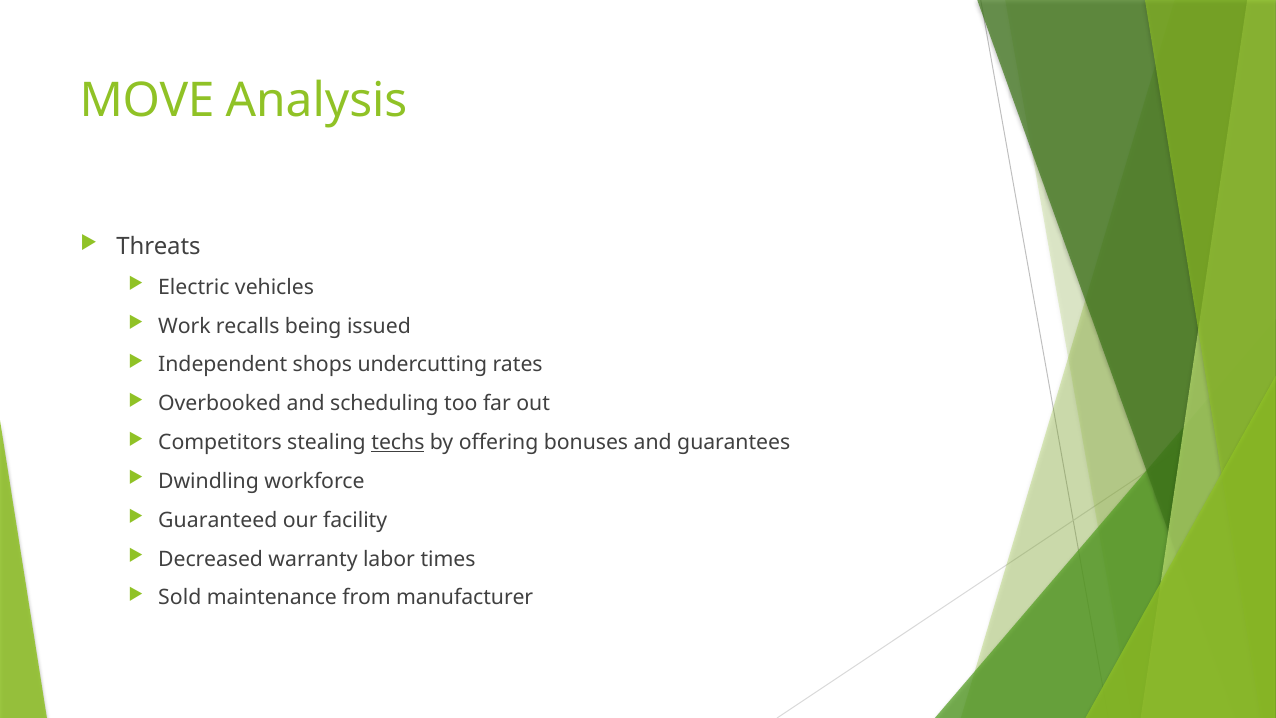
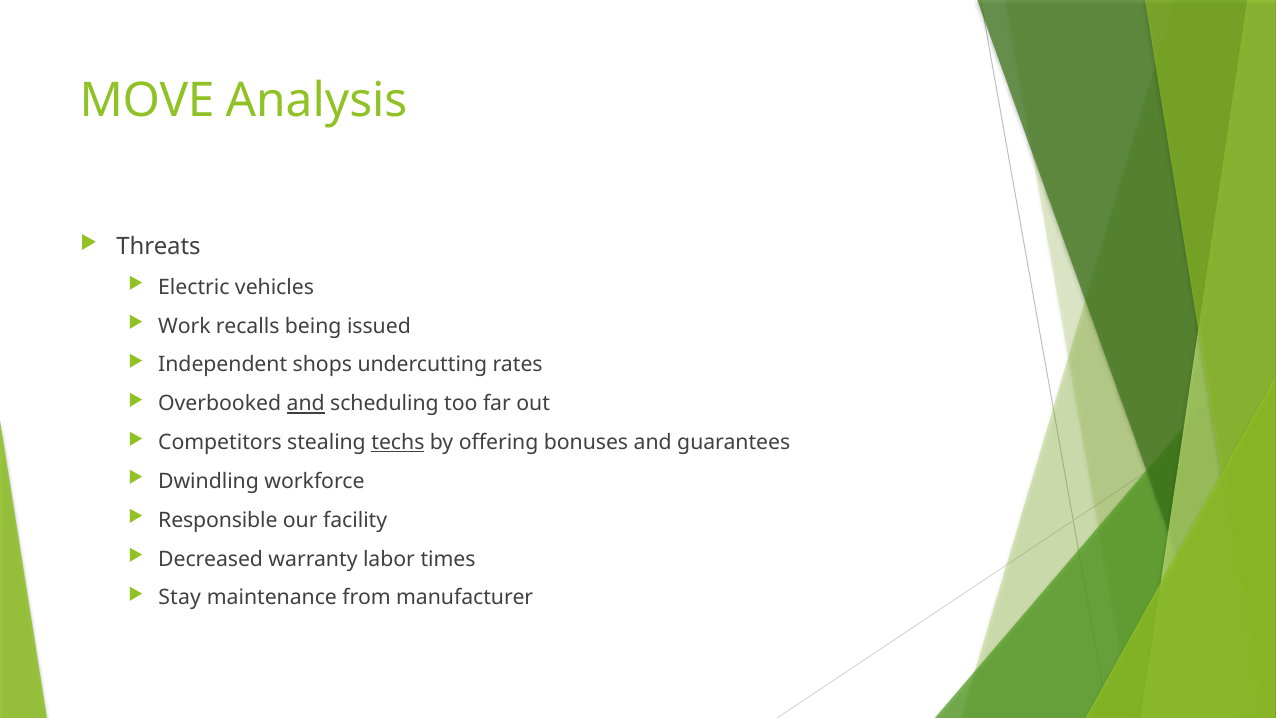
and underline: none -> present (306, 404)
Guaranteed: Guaranteed -> Responsible (218, 520)
Sold: Sold -> Stay (180, 598)
